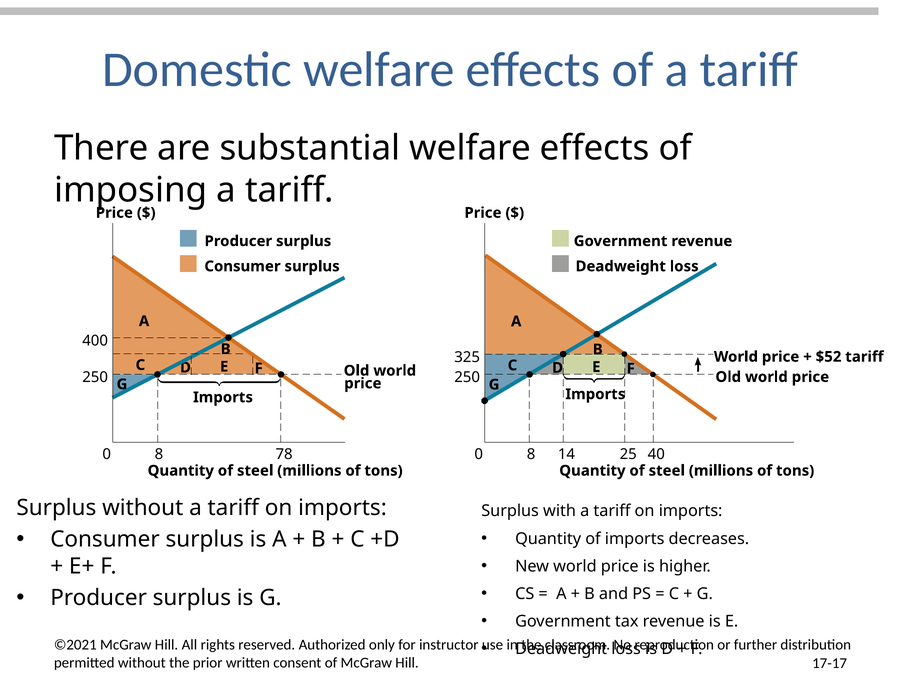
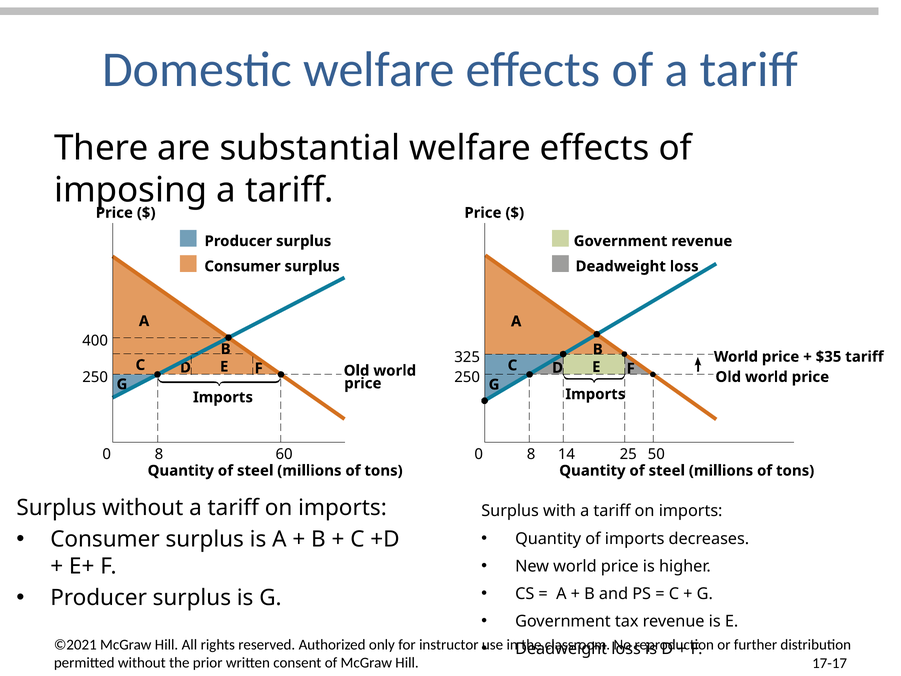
$52: $52 -> $35 (829, 357)
78: 78 -> 60 (284, 454)
40: 40 -> 50 (656, 454)
